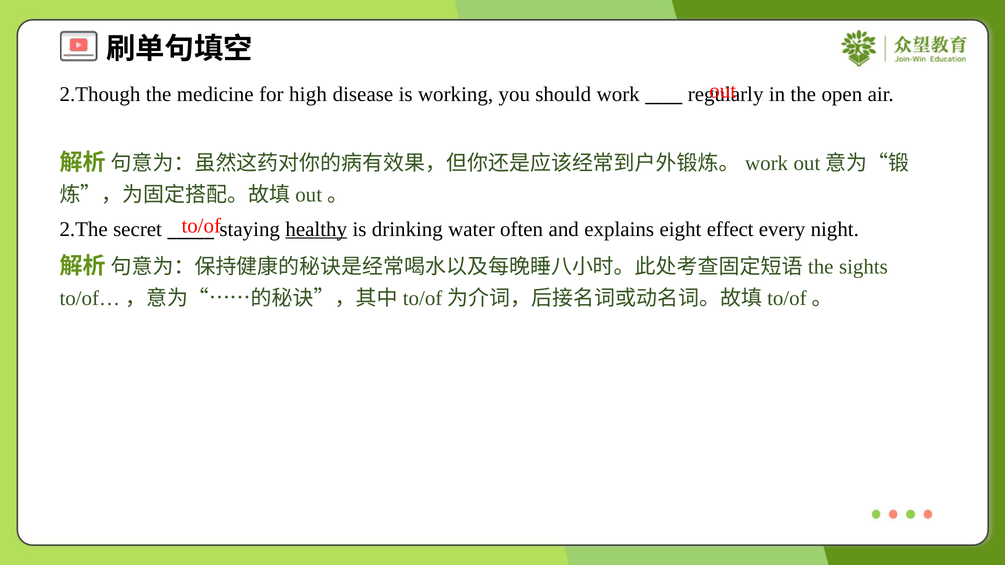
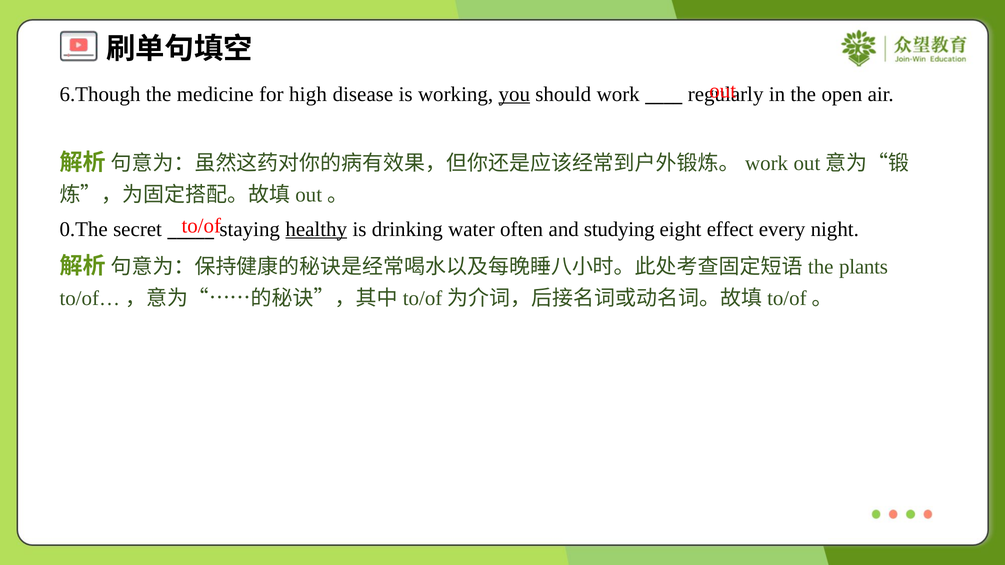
2.Though: 2.Though -> 6.Though (100, 94)
you underline: none -> present (514, 94)
2.The: 2.The -> 0.The (84, 229)
explains: explains -> studying (619, 229)
sights: sights -> plants (863, 267)
